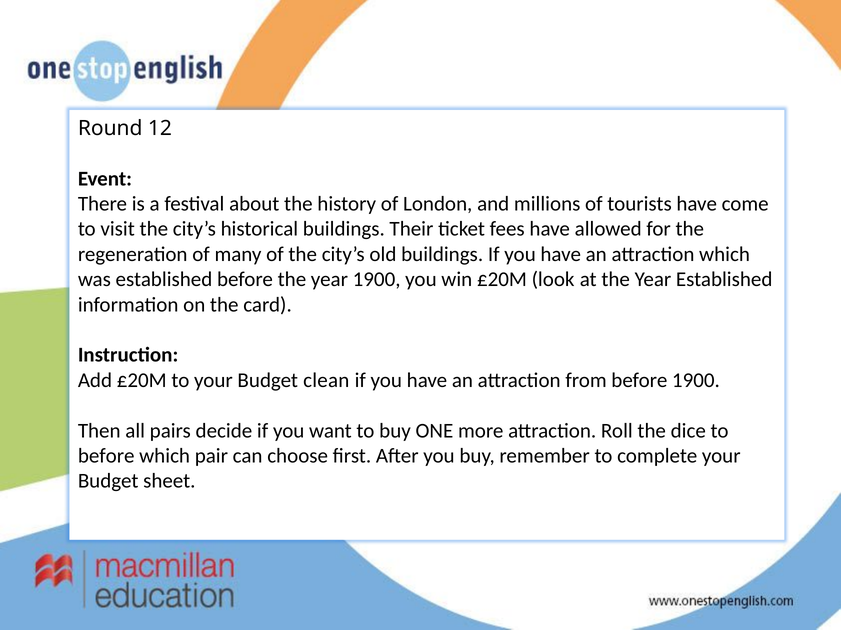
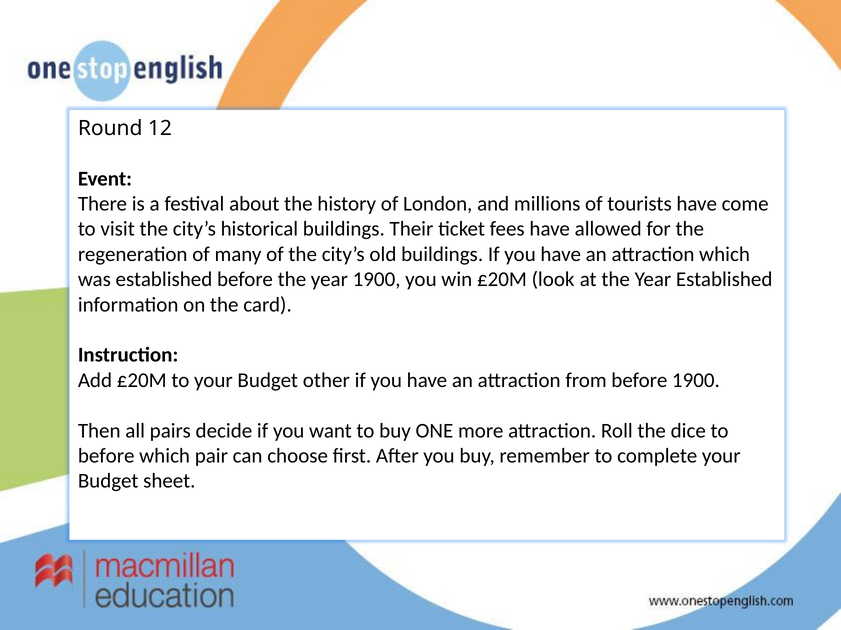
clean: clean -> other (326, 381)
